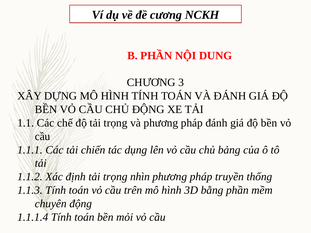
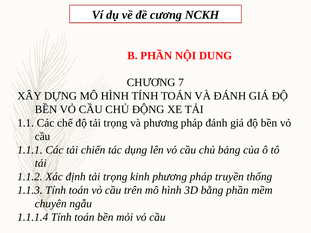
3: 3 -> 7 (181, 83)
nhìn: nhìn -> kinh (140, 177)
chuyên động: động -> ngẫu (81, 204)
